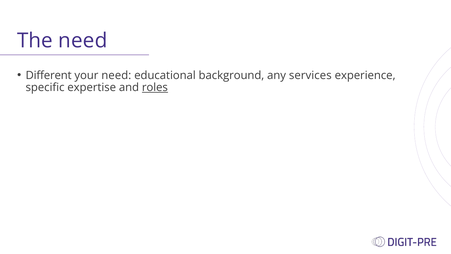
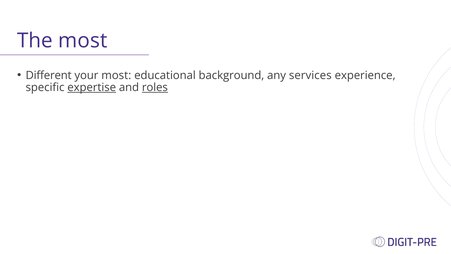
The need: need -> most (83, 41)
your need: need -> most (116, 75)
expertise underline: none -> present (92, 87)
